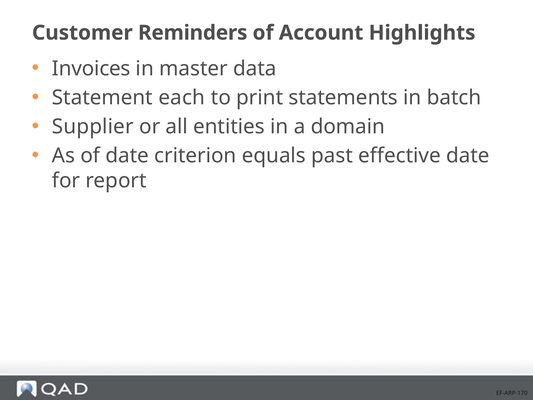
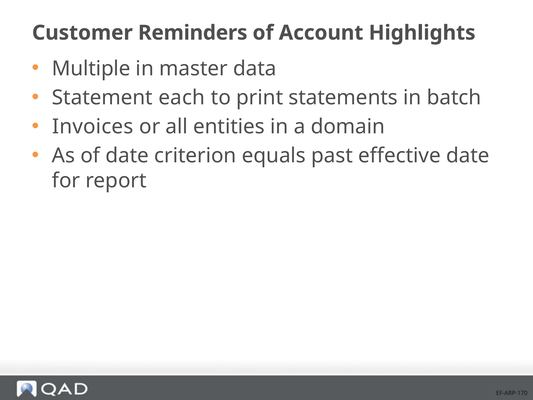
Invoices: Invoices -> Multiple (91, 69)
Supplier: Supplier -> Invoices (93, 127)
